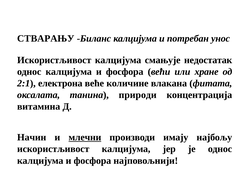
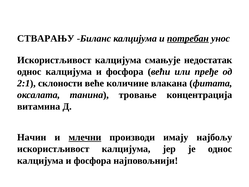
потребан underline: none -> present (188, 38)
хране: хране -> пређе (207, 72)
електрона: електрона -> склоности (60, 83)
природи: природи -> тровање (138, 95)
